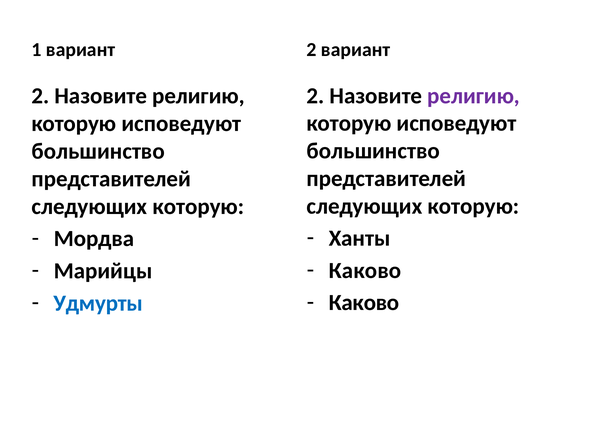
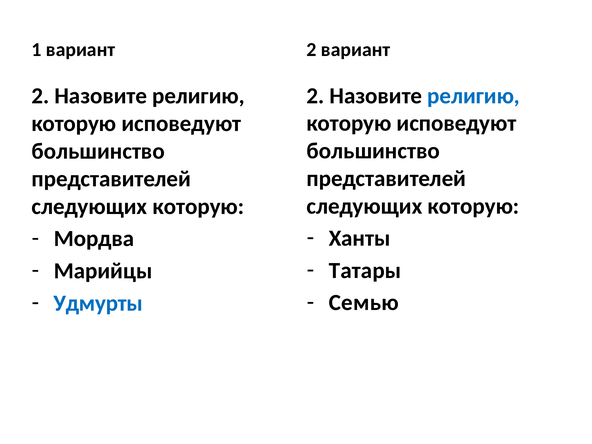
религию colour: purple -> blue (474, 96)
Каково: Каково -> Татары (365, 270)
Каково: Каково -> Семью (364, 303)
